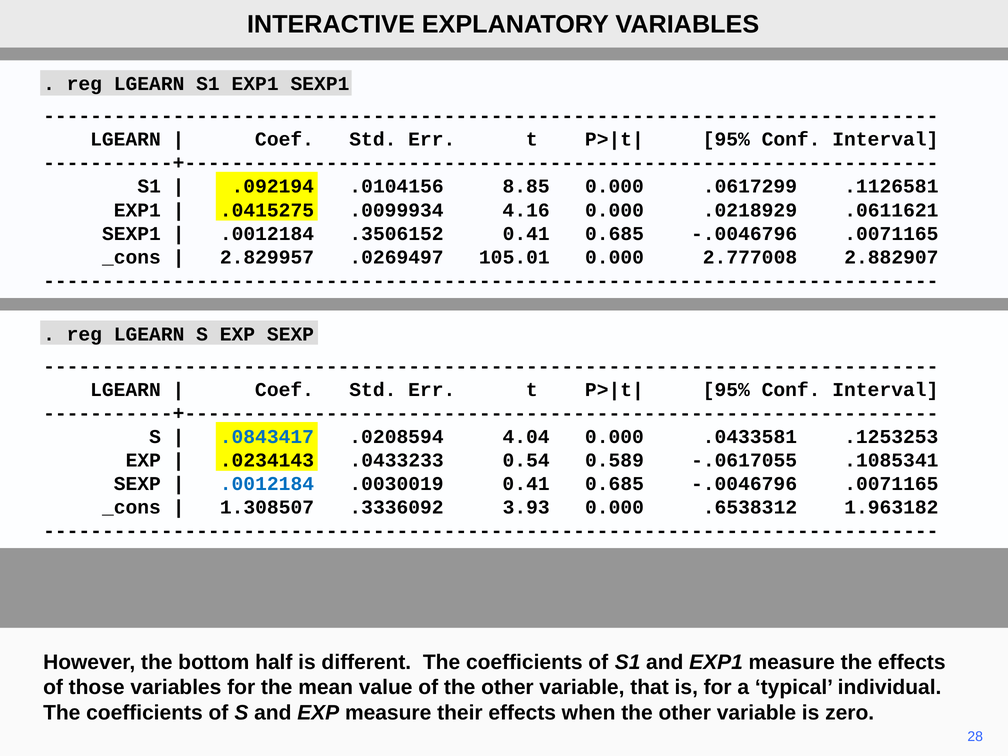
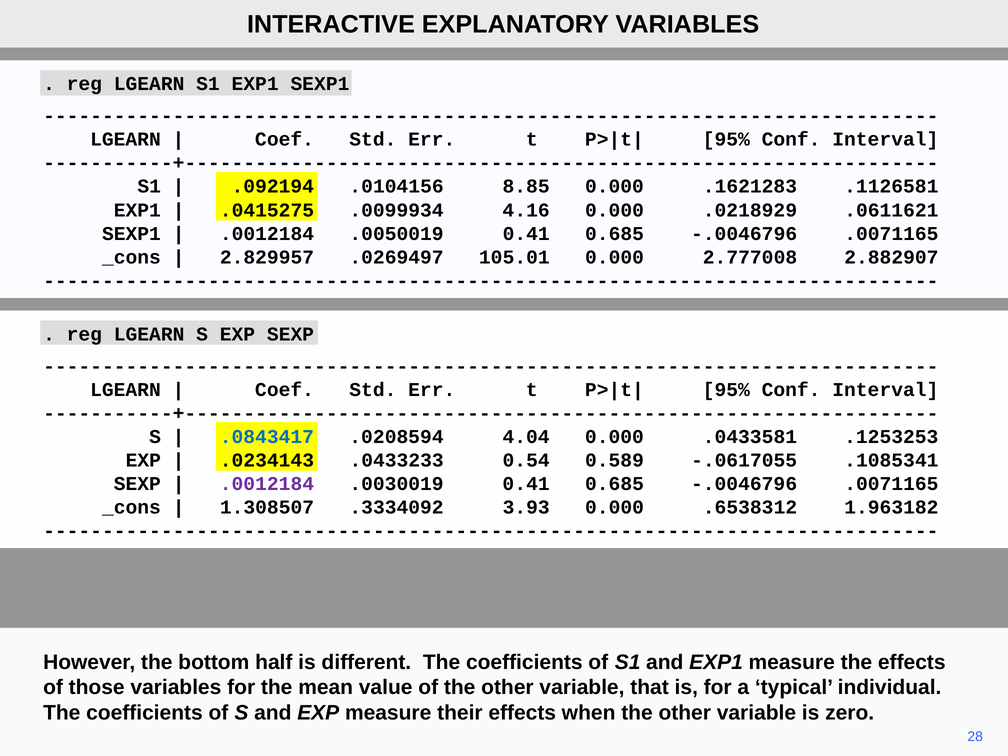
.0617299: .0617299 -> .1621283 (750, 187)
.3506152: .3506152 -> .0050019 (397, 234)
.0012184 colour: blue -> purple (267, 484)
.3336092: .3336092 -> .3334092 (397, 507)
